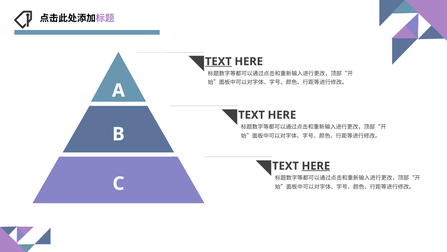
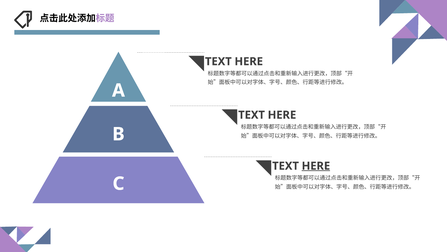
TEXT underline: present -> none (218, 61)
